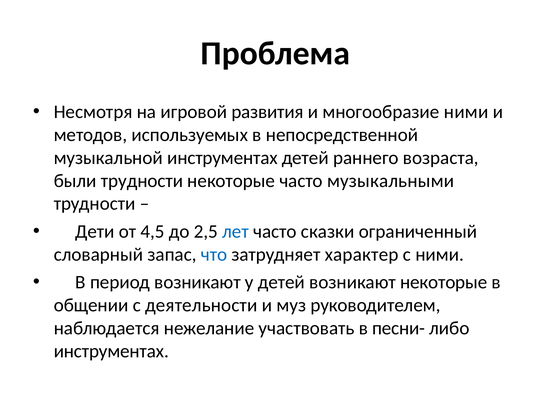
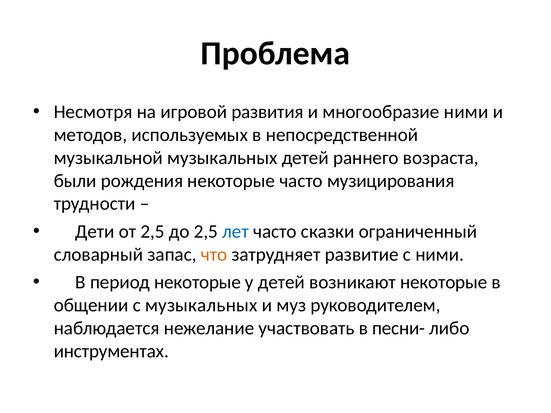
музыкальной инструментах: инструментах -> музыкальных (222, 158)
были трудности: трудности -> рождения (142, 181)
музыкальными: музыкальными -> музицирования (391, 181)
от 4,5: 4,5 -> 2,5 (153, 232)
что colour: blue -> orange (214, 255)
характер: характер -> развитие (362, 255)
период возникают: возникают -> некоторые (198, 282)
с деятельности: деятельности -> музыкальных (201, 305)
